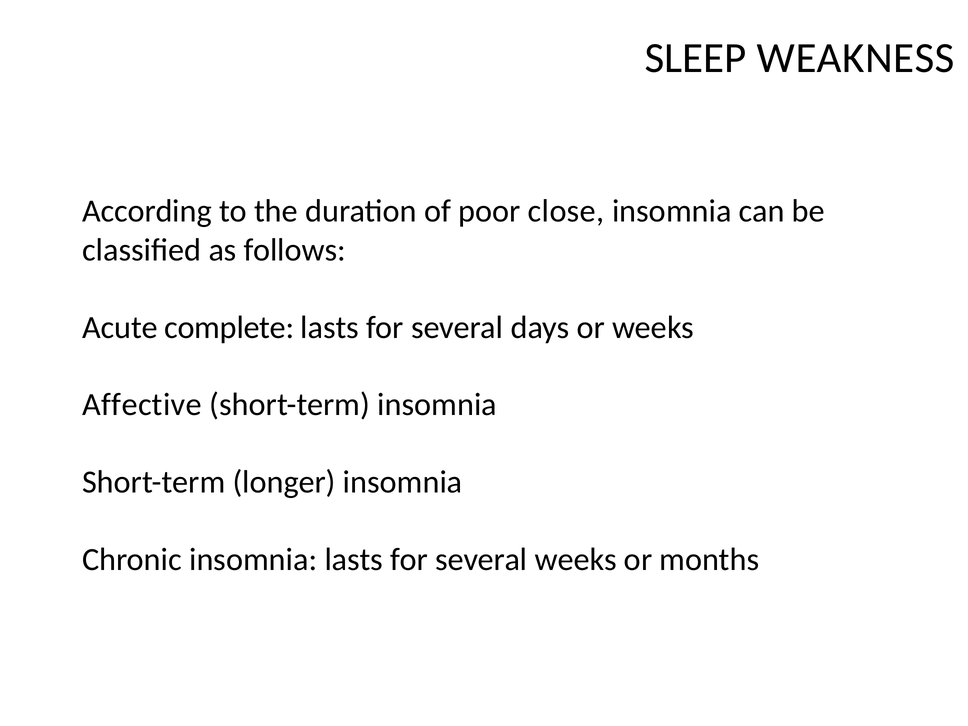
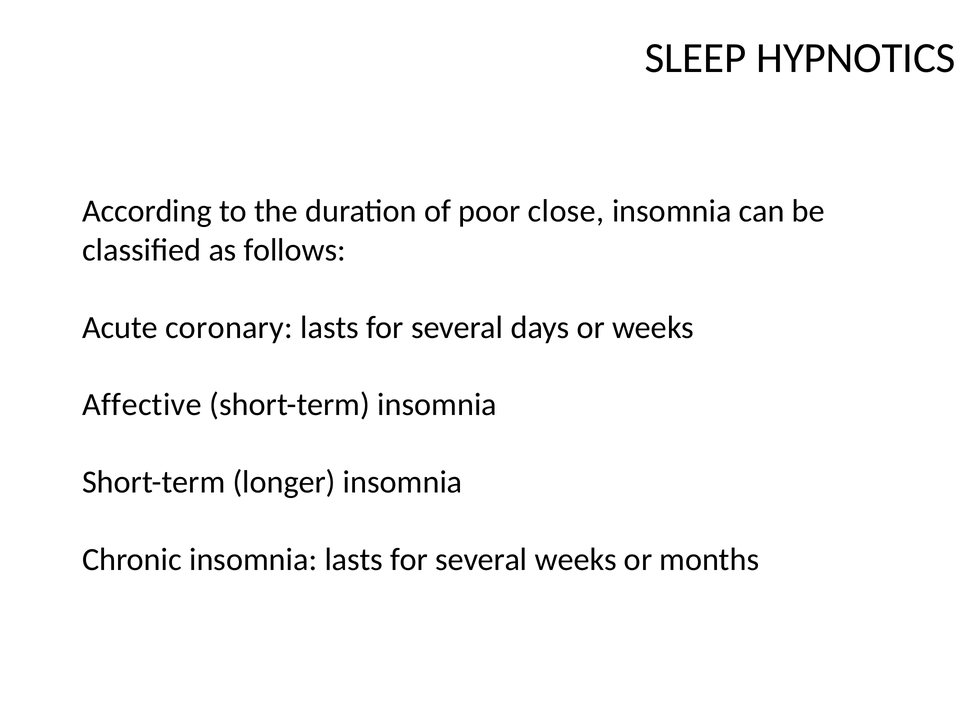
WEAKNESS: WEAKNESS -> HYPNOTICS (856, 58)
complete: complete -> coronary (229, 327)
